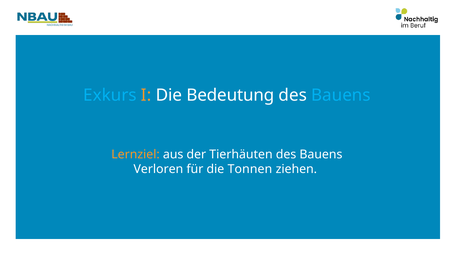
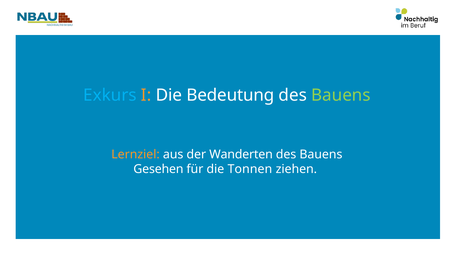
Bauens colour: light blue -> light green (341, 96)
Tierhäuten: Tierhäuten -> Wanderten (241, 155)
Verloren: Verloren -> Gesehen (158, 169)
